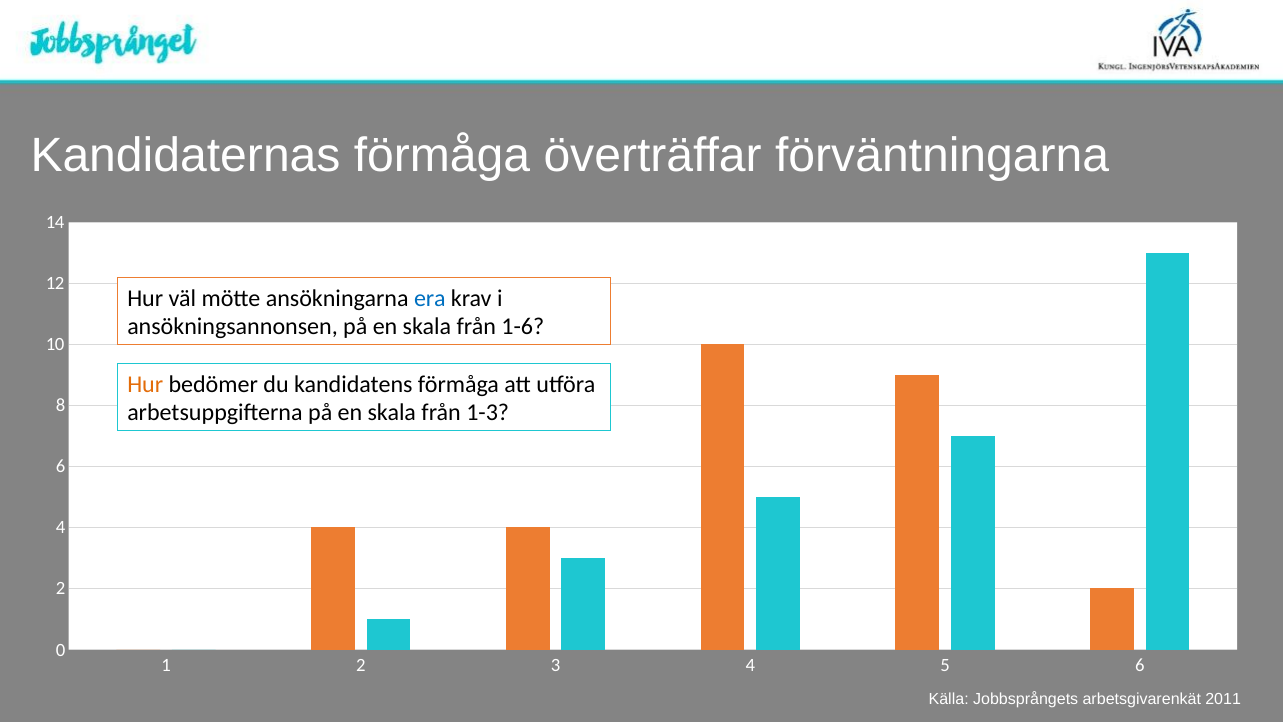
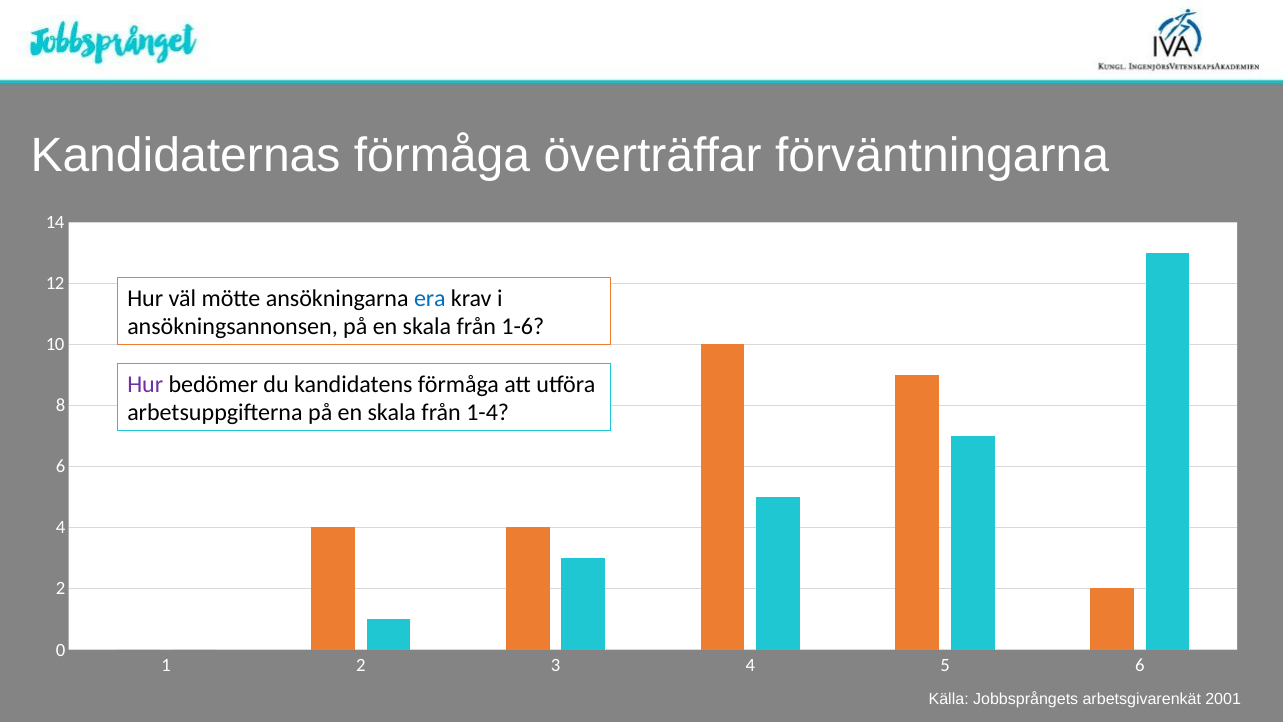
Hur colour: orange -> purple (145, 384)
1-3: 1-3 -> 1-4 (488, 413)
2011: 2011 -> 2001 (1223, 699)
